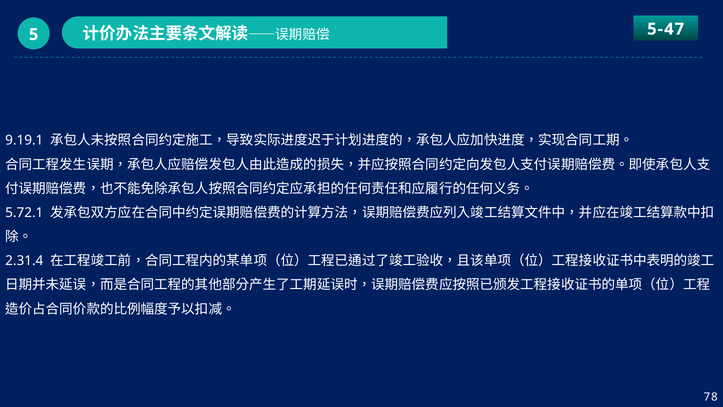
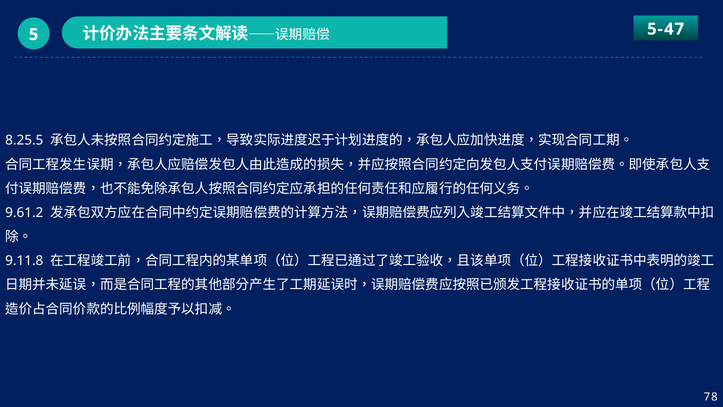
9.19.1: 9.19.1 -> 8.25.5 (24, 140)
5.72.1: 5.72.1 -> 9.61.2 (24, 213)
2.31.4: 2.31.4 -> 9.11.8 (24, 261)
